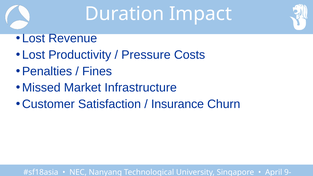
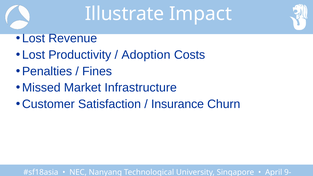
Duration: Duration -> Illustrate (125, 14)
Pressure: Pressure -> Adoption (146, 55)
